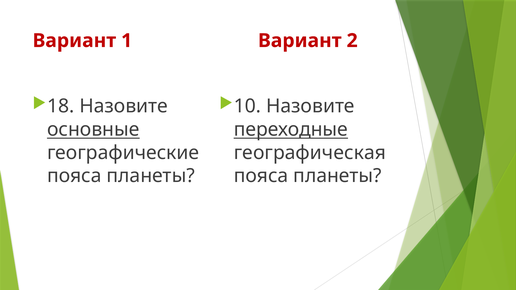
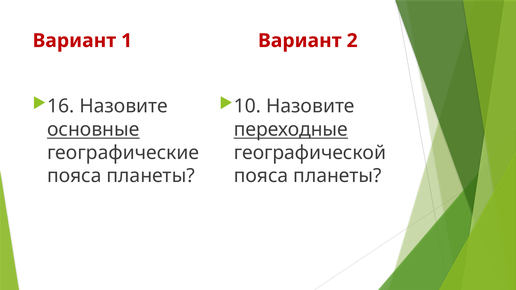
18: 18 -> 16 (61, 106)
географическая: географическая -> географической (310, 153)
